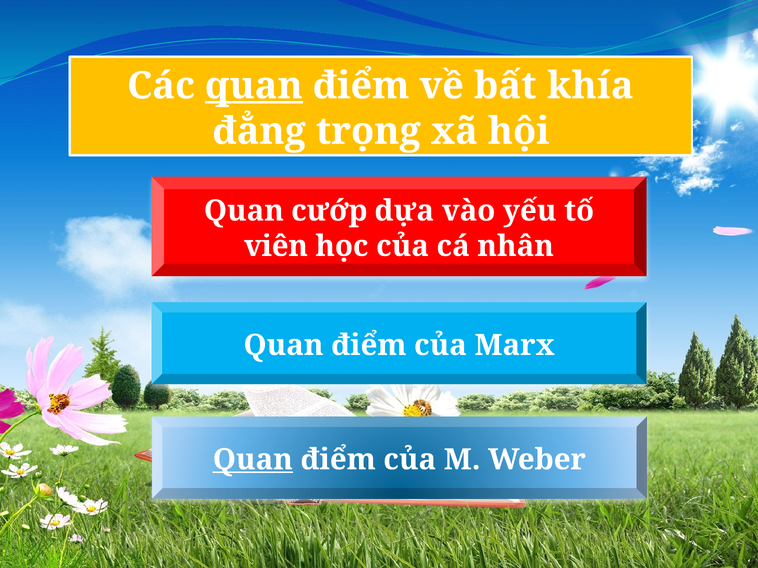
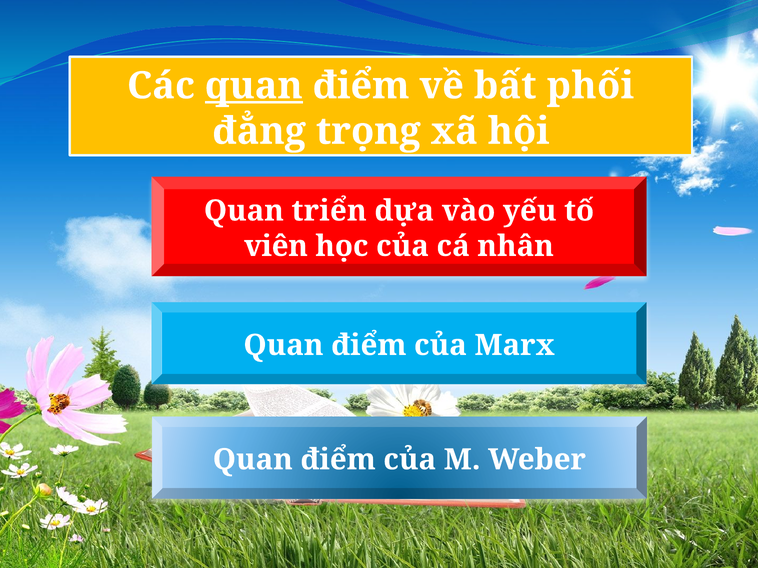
khía: khía -> phối (590, 86)
cướp: cướp -> triển (329, 211)
Quan underline: present -> none (253, 460)
